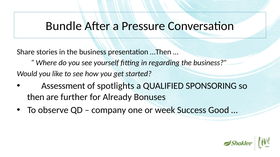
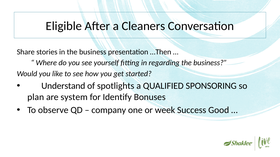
Bundle: Bundle -> Eligible (64, 26)
Pressure: Pressure -> Cleaners (143, 26)
Assessment: Assessment -> Understand (63, 86)
then: then -> plan (36, 97)
further: further -> system (74, 97)
Already: Already -> Identify (117, 97)
